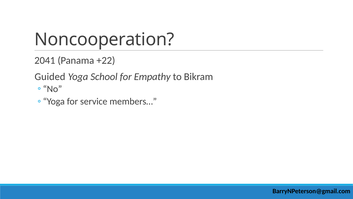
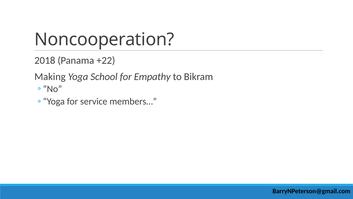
2041: 2041 -> 2018 (45, 60)
Guided: Guided -> Making (50, 76)
